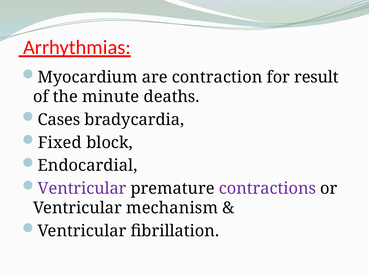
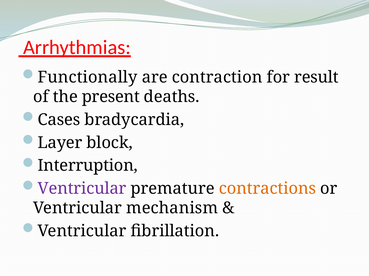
Myocardium: Myocardium -> Functionally (88, 77)
minute: minute -> present (111, 97)
Fixed: Fixed -> Layer (60, 143)
Endocardial: Endocardial -> Interruption (88, 166)
contractions colour: purple -> orange (267, 189)
